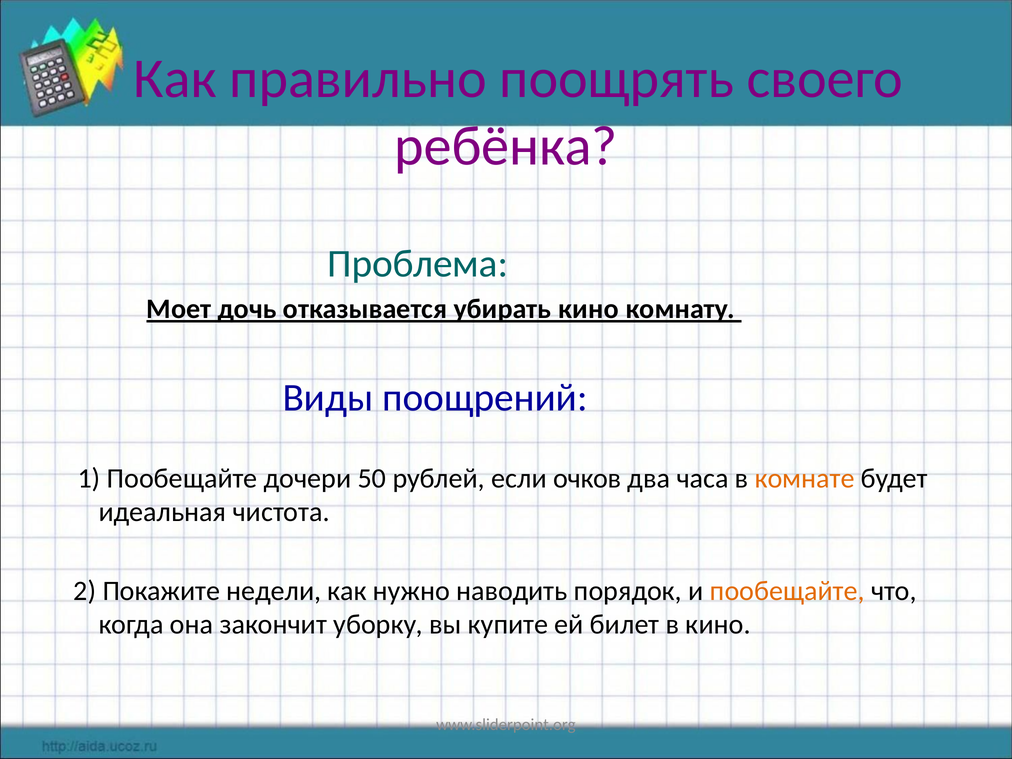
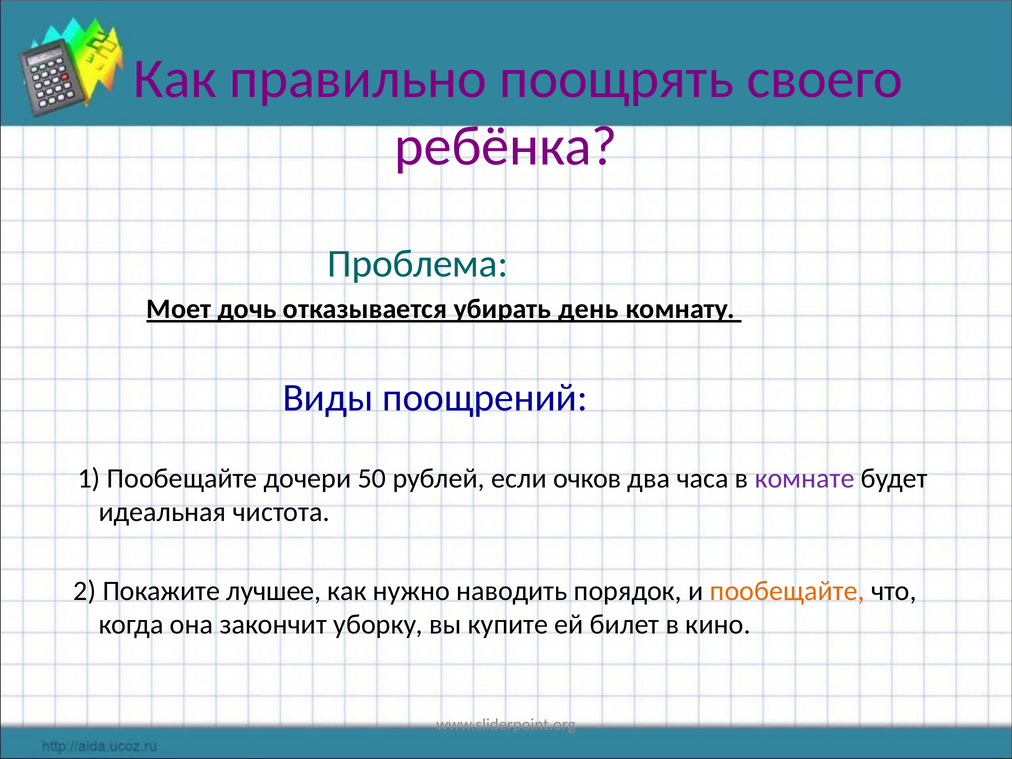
убирать кино: кино -> день (589, 309)
комнате colour: orange -> purple (805, 478)
недели: недели -> лучшее (274, 591)
